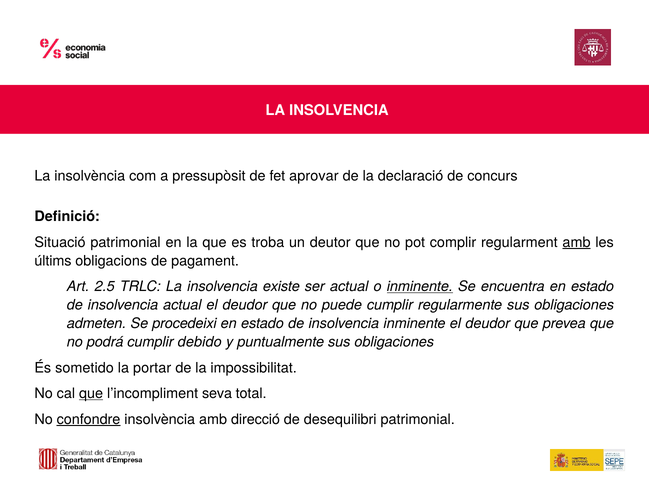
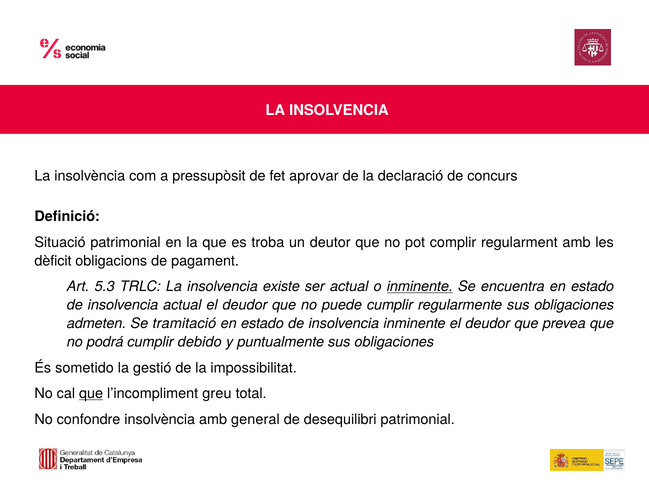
amb underline: present -> none (577, 242)
últims: últims -> dèficit (53, 261)
2.5: 2.5 -> 5.3 (105, 286)
procedeixi: procedeixi -> tramitació (184, 323)
portar: portar -> gestió (152, 368)
seva: seva -> greu (217, 393)
confondre underline: present -> none (89, 419)
direcció: direcció -> general (255, 419)
